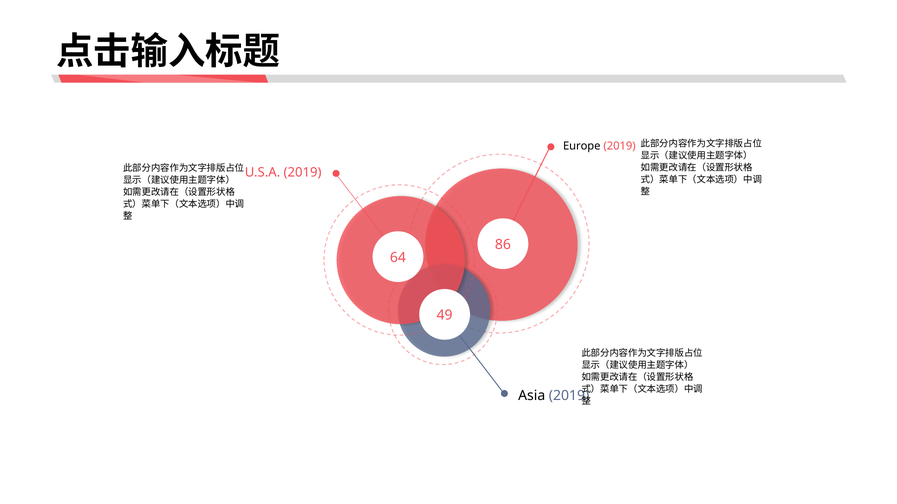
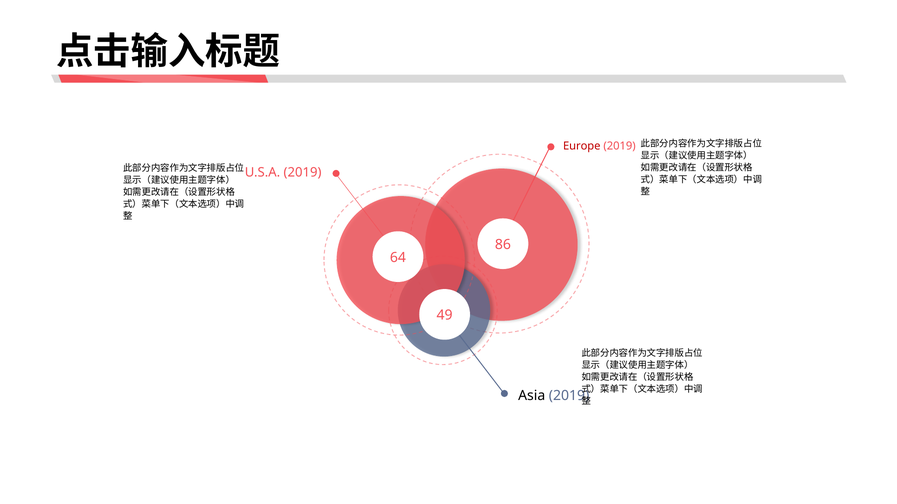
Europe colour: black -> red (582, 146)
